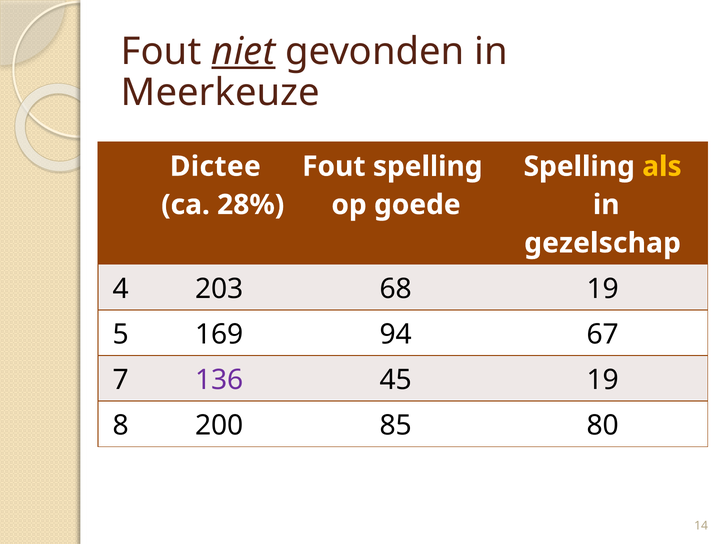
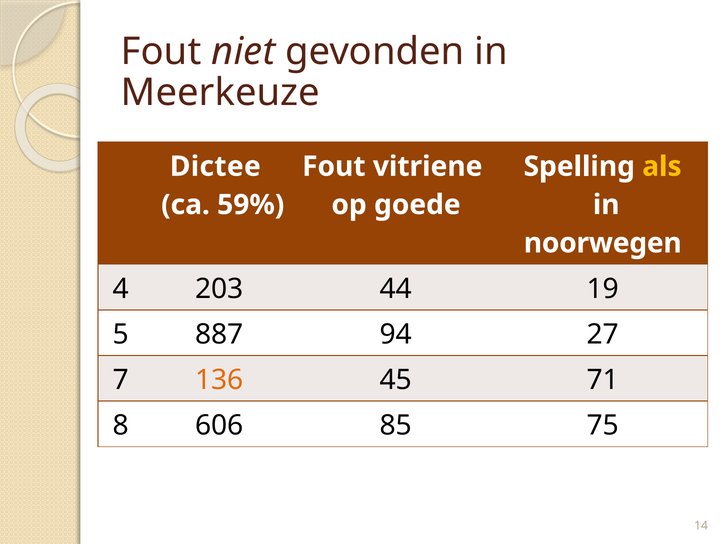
niet underline: present -> none (243, 51)
Fout spelling: spelling -> vitriene (428, 166)
28%: 28% -> 59% (251, 205)
gezelschap: gezelschap -> noorwegen (603, 243)
68: 68 -> 44 (396, 289)
169: 169 -> 887 (219, 334)
67: 67 -> 27 (603, 334)
136 colour: purple -> orange (219, 380)
45 19: 19 -> 71 (603, 380)
200: 200 -> 606 (219, 425)
80: 80 -> 75 (603, 425)
